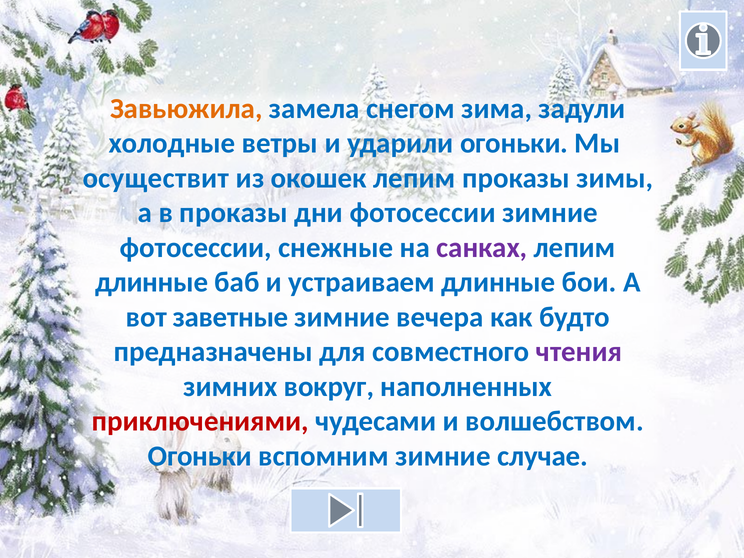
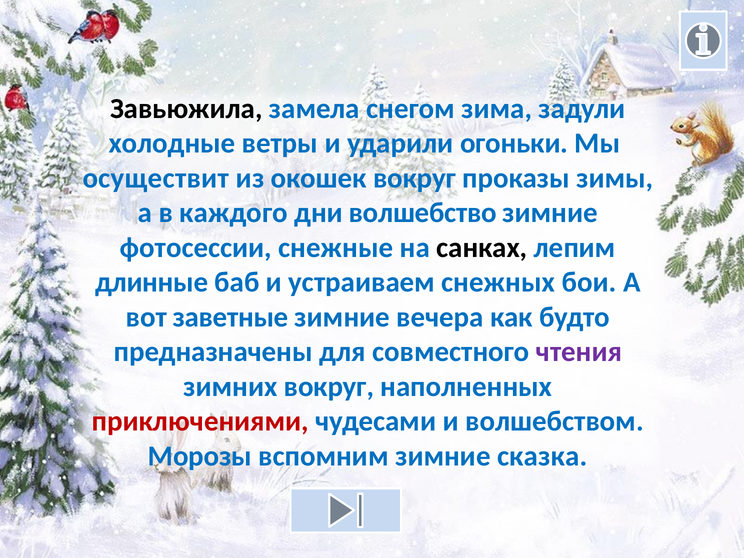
Завьюжила colour: orange -> black (186, 109)
окошек лепим: лепим -> вокруг (415, 178)
в проказы: проказы -> каждого (234, 213)
дни фотосессии: фотосессии -> волшебство (423, 213)
санках colour: purple -> black (482, 248)
устраиваем длинные: длинные -> снежных (498, 282)
Огоньки: Огоньки -> Морозы (200, 456)
случае: случае -> сказка (542, 456)
